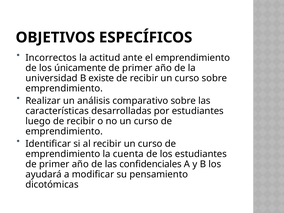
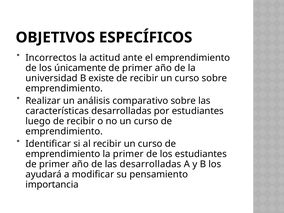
la cuenta: cuenta -> primer (128, 154)
las confidenciales: confidenciales -> desarrolladas (151, 164)
dicotómicas: dicotómicas -> importancia (52, 185)
